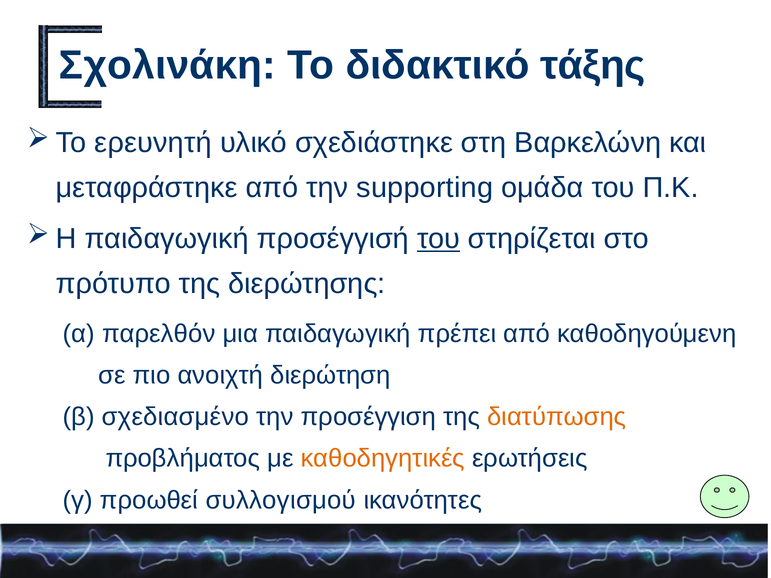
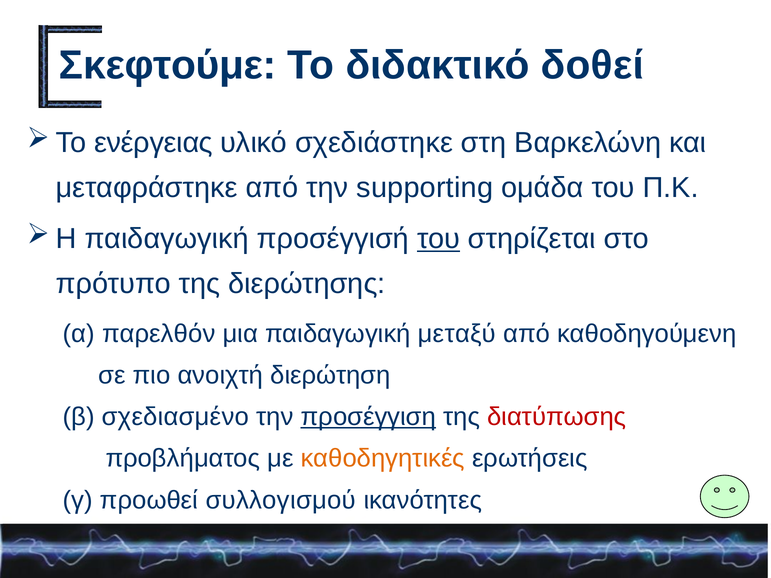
Σχολινάκη: Σχολινάκη -> Σκεφτούμε (168, 65)
τάξης: τάξης -> δοθεί (592, 65)
ερευνητή: ερευνητή -> ενέργειας (153, 143)
πρέπει: πρέπει -> μεταξύ (457, 334)
προσέγγιση underline: none -> present (368, 417)
διατύπωσης colour: orange -> red (557, 417)
